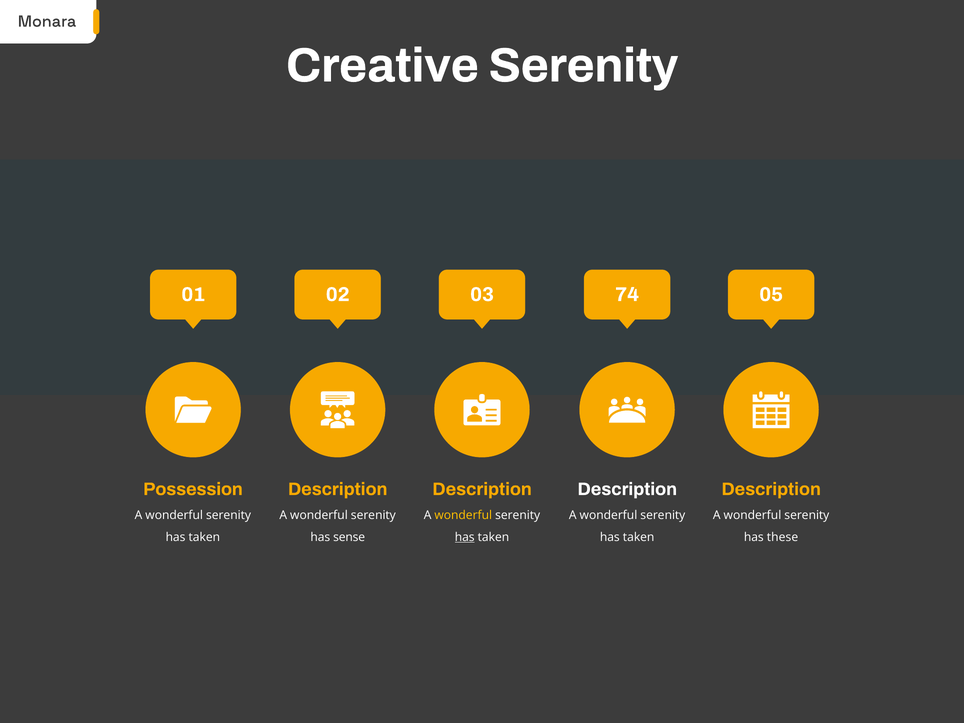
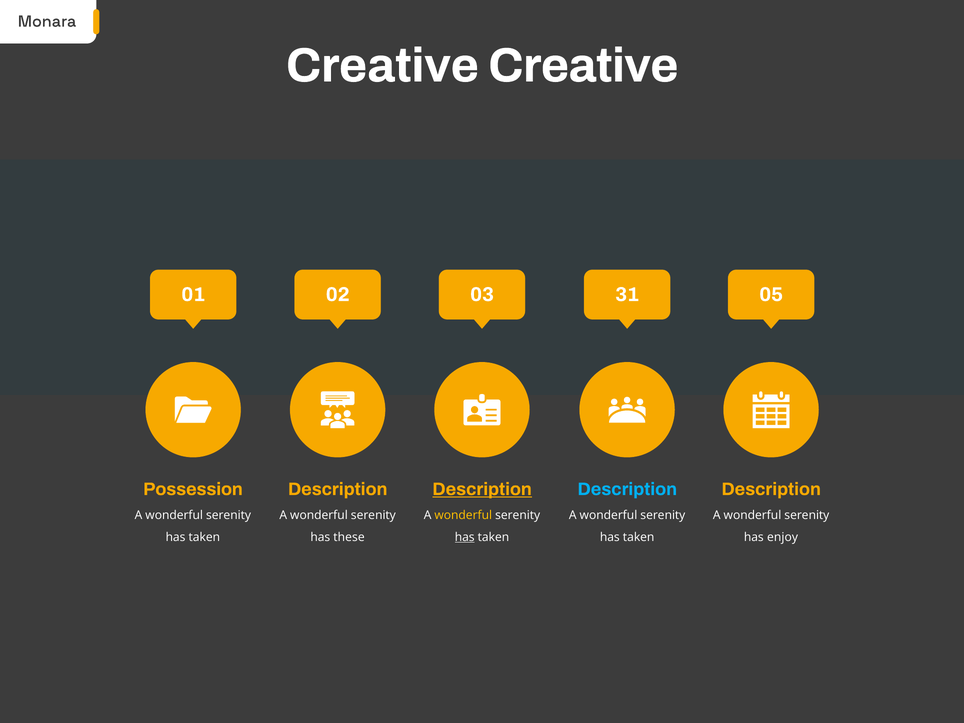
Creative Serenity: Serenity -> Creative (583, 66)
74: 74 -> 31 (627, 294)
Description underline: none -> present (482, 489)
Description colour: white -> light blue (627, 489)
sense: sense -> these (349, 537)
these: these -> enjoy (783, 537)
